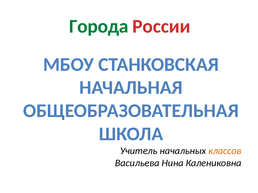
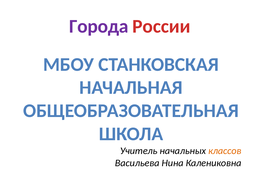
Города colour: green -> purple (99, 26)
